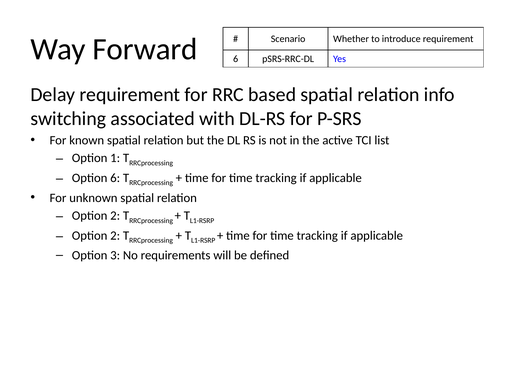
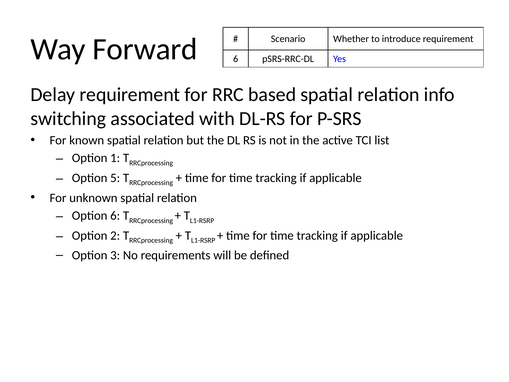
Option 6: 6 -> 5 (115, 178)
2: 2 -> 6 (115, 215)
